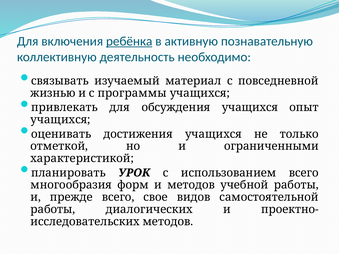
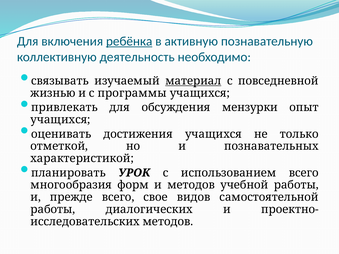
материал underline: none -> present (193, 81)
обсуждения учащихся: учащихся -> мензурки (250, 108)
ограниченными: ограниченными -> познавательных (271, 146)
